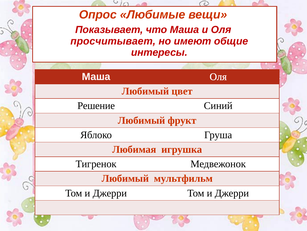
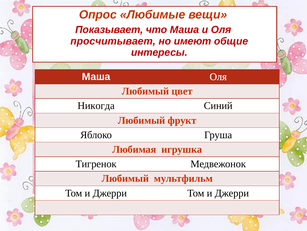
Решение: Решение -> Никогда (96, 105)
